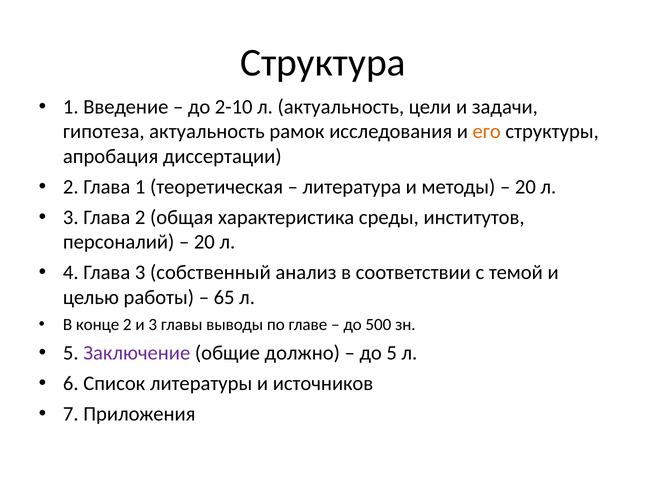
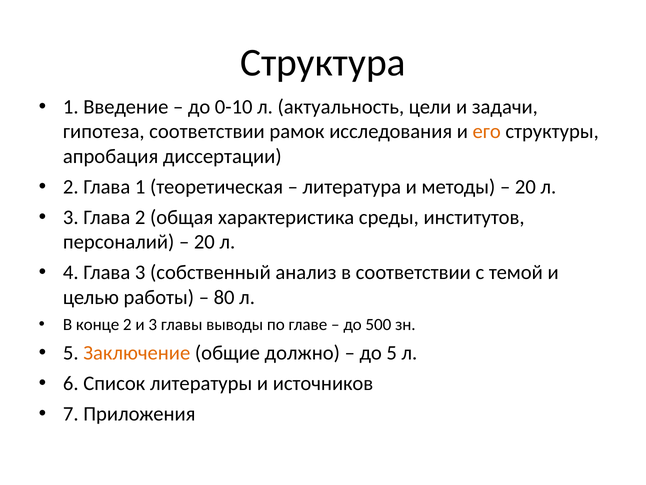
2-10: 2-10 -> 0-10 (234, 107)
гипотеза актуальность: актуальность -> соответствии (207, 131)
65: 65 -> 80 (224, 297)
Заключение colour: purple -> orange (137, 353)
